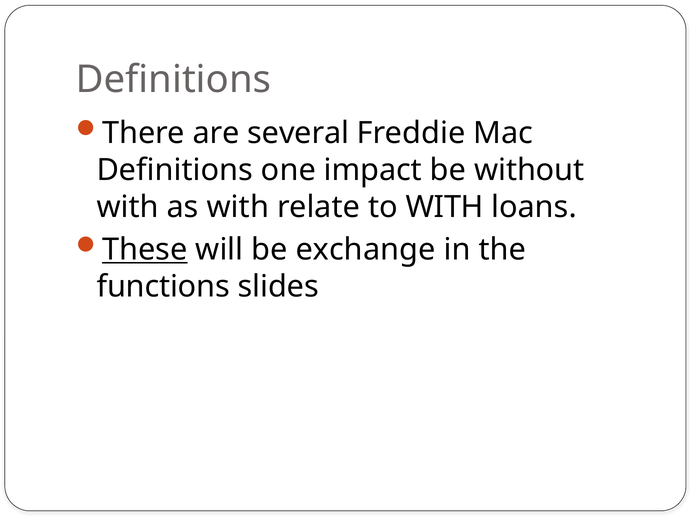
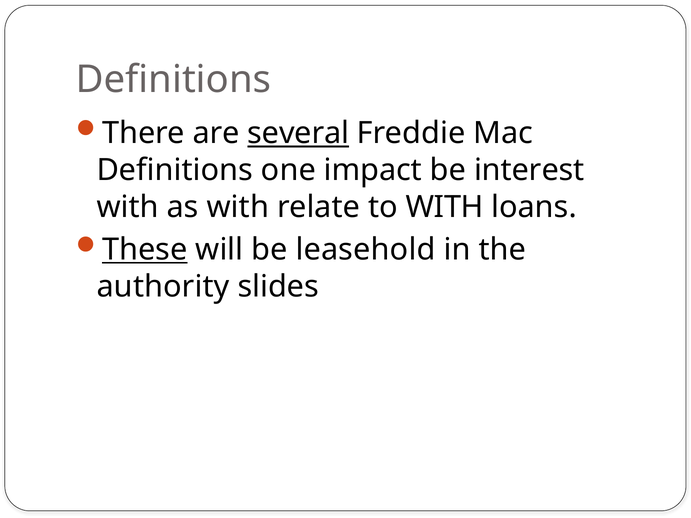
several underline: none -> present (298, 133)
without: without -> interest (529, 170)
exchange: exchange -> leasehold (366, 250)
functions: functions -> authority (163, 287)
